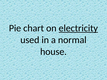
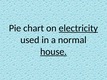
house underline: none -> present (53, 52)
